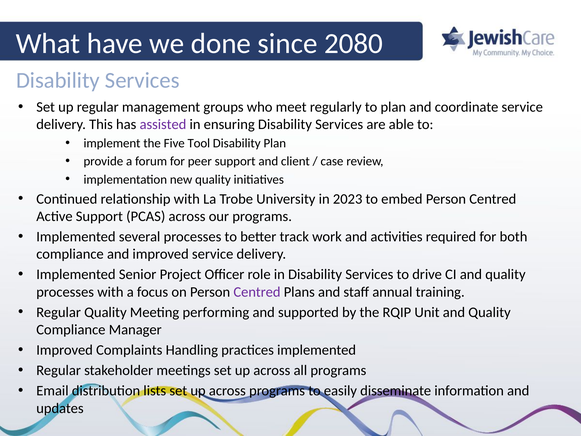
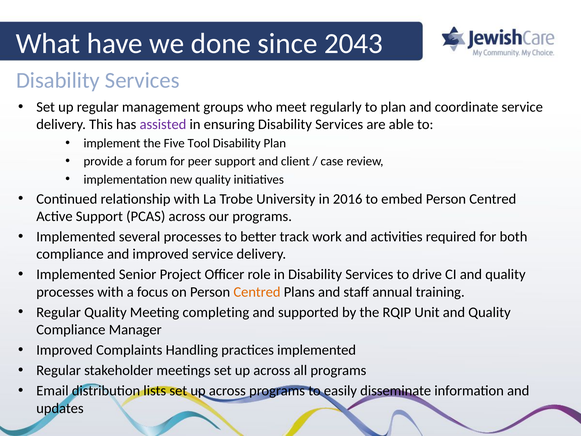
2080: 2080 -> 2043 (354, 43)
2023: 2023 -> 2016 (348, 199)
Centred colour: purple -> orange (257, 292)
performing: performing -> completing (216, 312)
